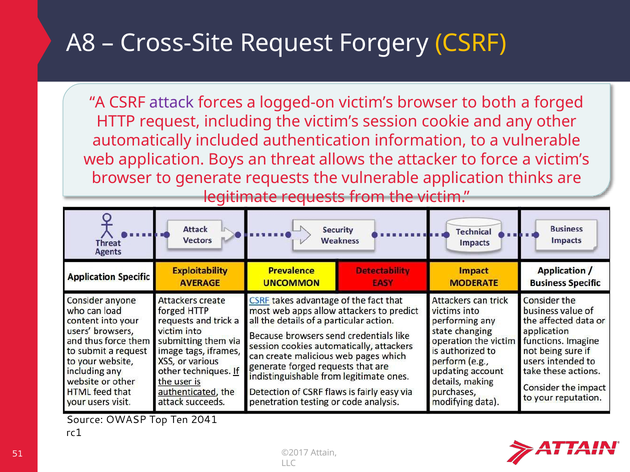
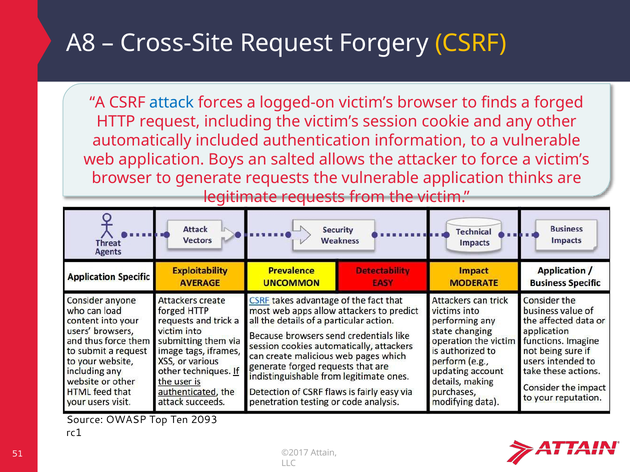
attack colour: purple -> blue (172, 103)
both: both -> finds (499, 103)
threat: threat -> salted (293, 160)
2041: 2041 -> 2093 (204, 420)
